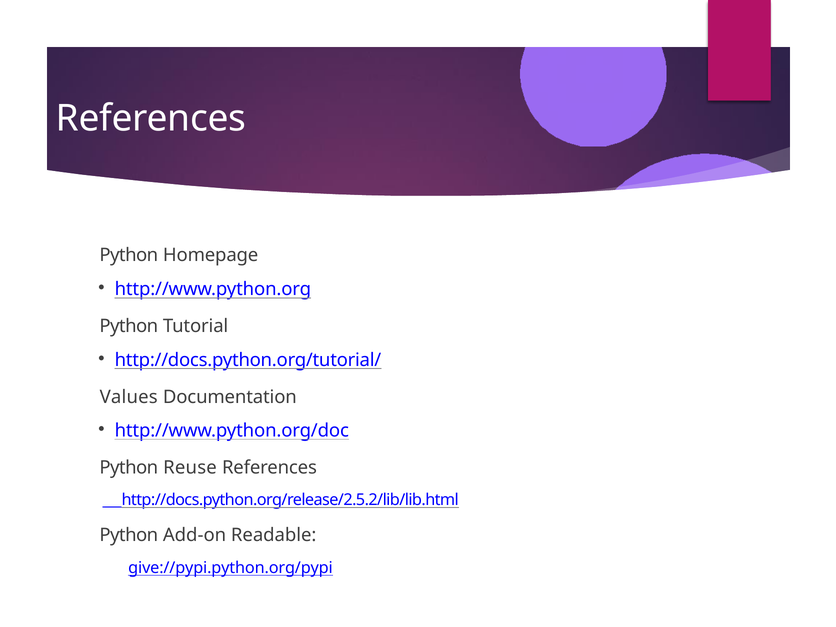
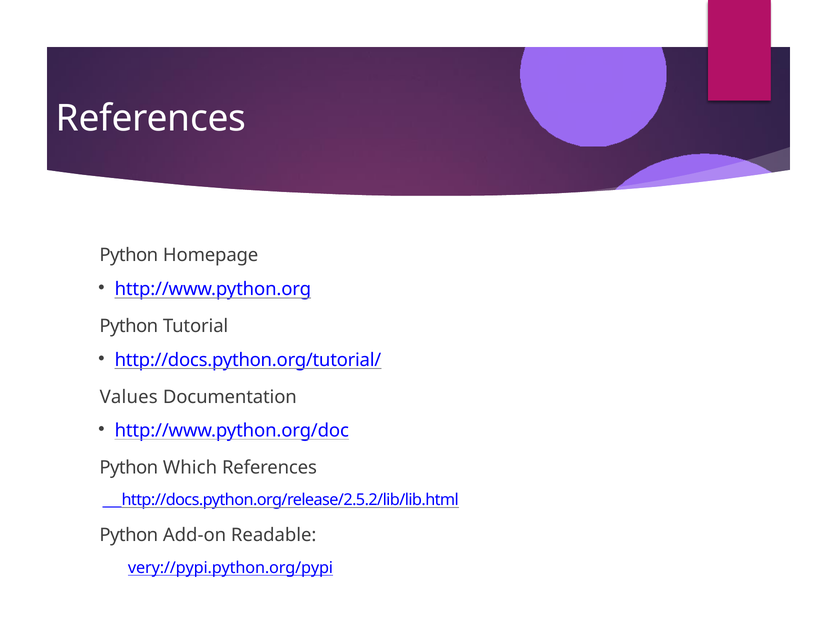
Reuse: Reuse -> Which (190, 468)
give://pypi.python.org/pypi: give://pypi.python.org/pypi -> very://pypi.python.org/pypi (231, 568)
